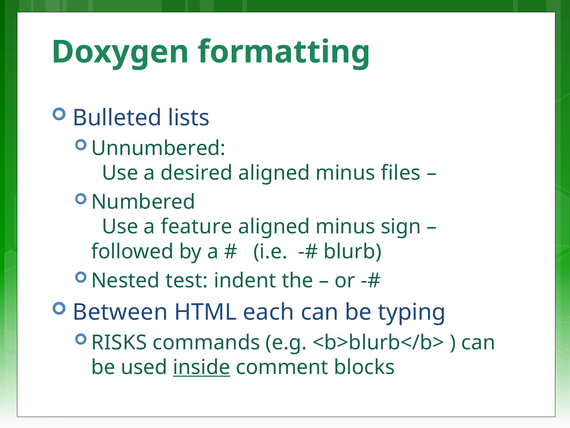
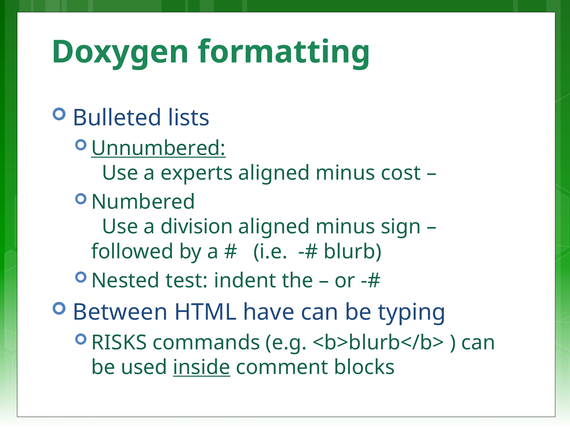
Unnumbered underline: none -> present (158, 148)
desired: desired -> experts (197, 173)
files: files -> cost (401, 173)
feature: feature -> division (197, 227)
each: each -> have (269, 312)
